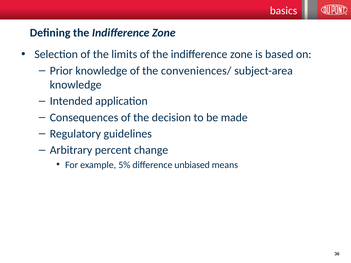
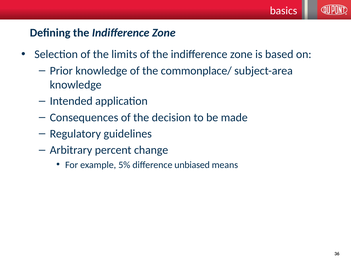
conveniences/: conveniences/ -> commonplace/ (196, 71)
